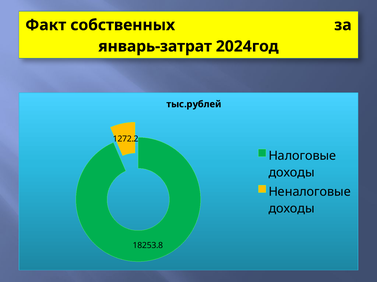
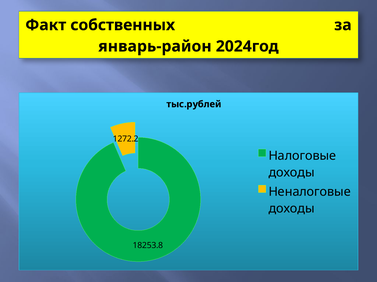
январь-затрат: январь-затрат -> январь-район (155, 46)
